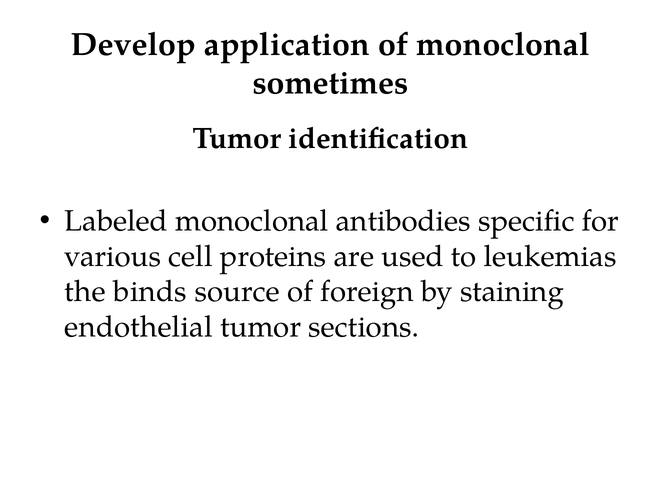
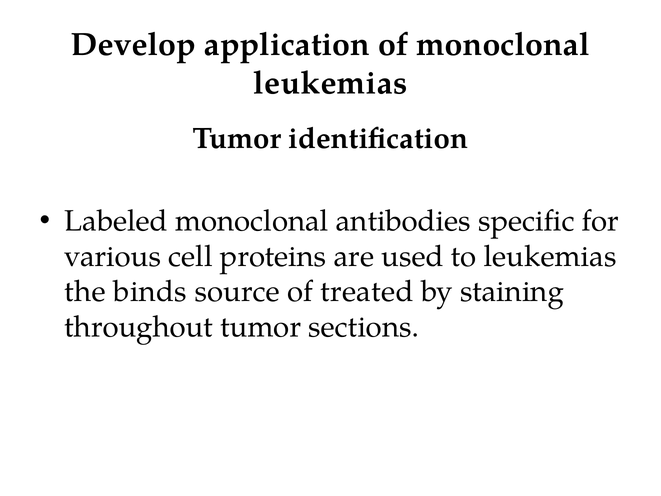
sometimes: sometimes -> leukemias (330, 83)
foreign: foreign -> treated (367, 291)
endothelial: endothelial -> throughout (139, 327)
